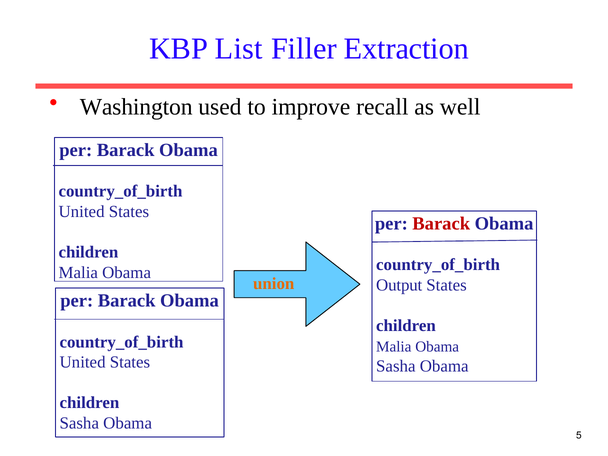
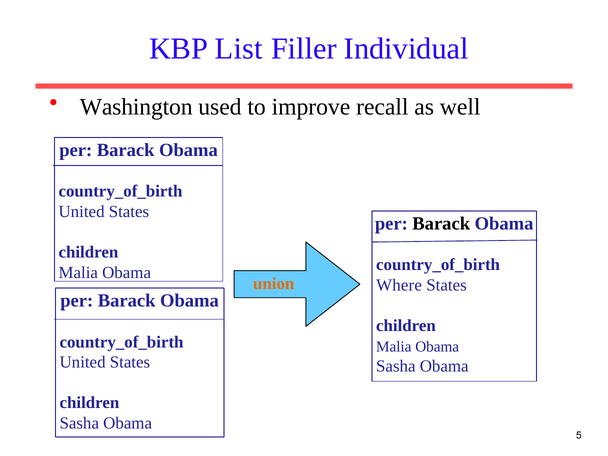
Extraction: Extraction -> Individual (406, 48)
Barack colour: red -> black (441, 223)
Output: Output -> Where (399, 285)
